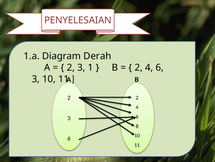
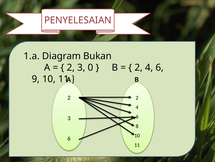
Derah: Derah -> Bukan (97, 56)
1: 1 -> 0 (91, 67)
3: 3 -> 9 (36, 79)
